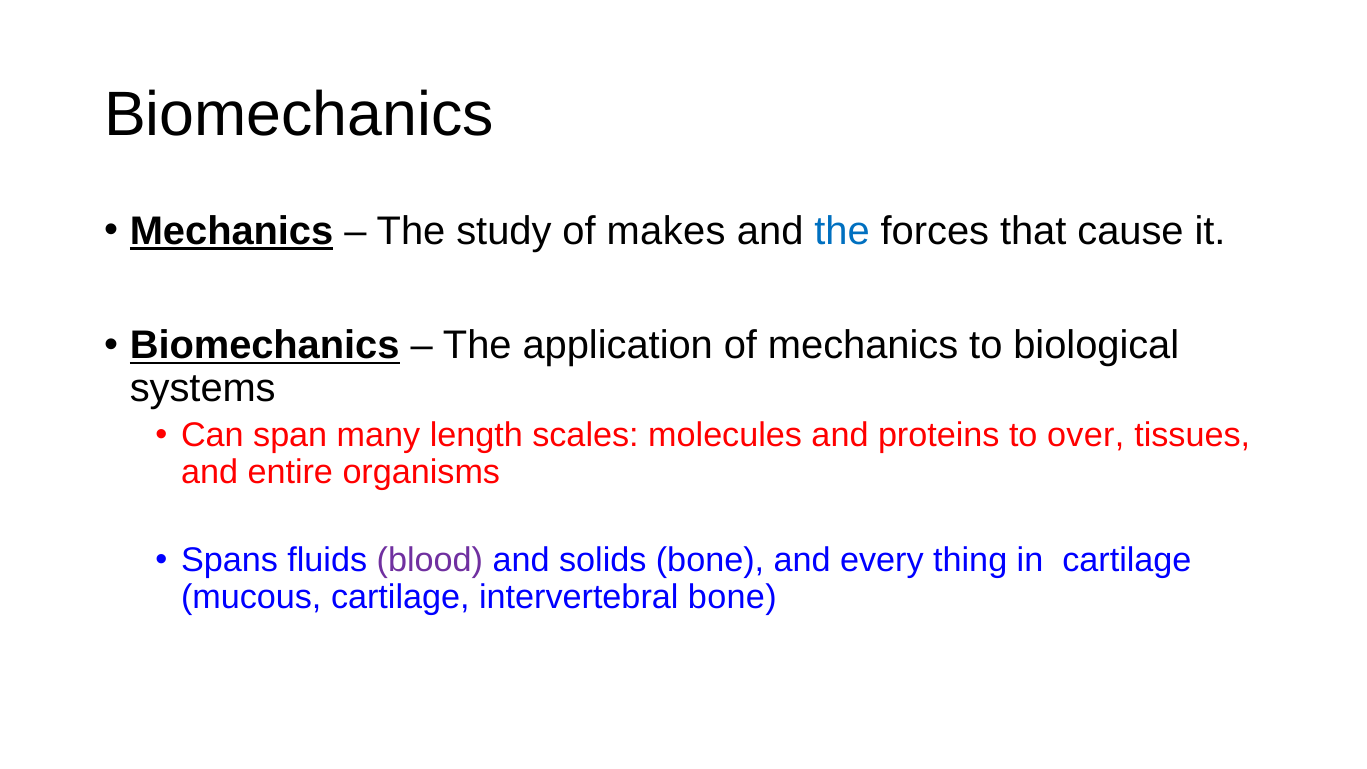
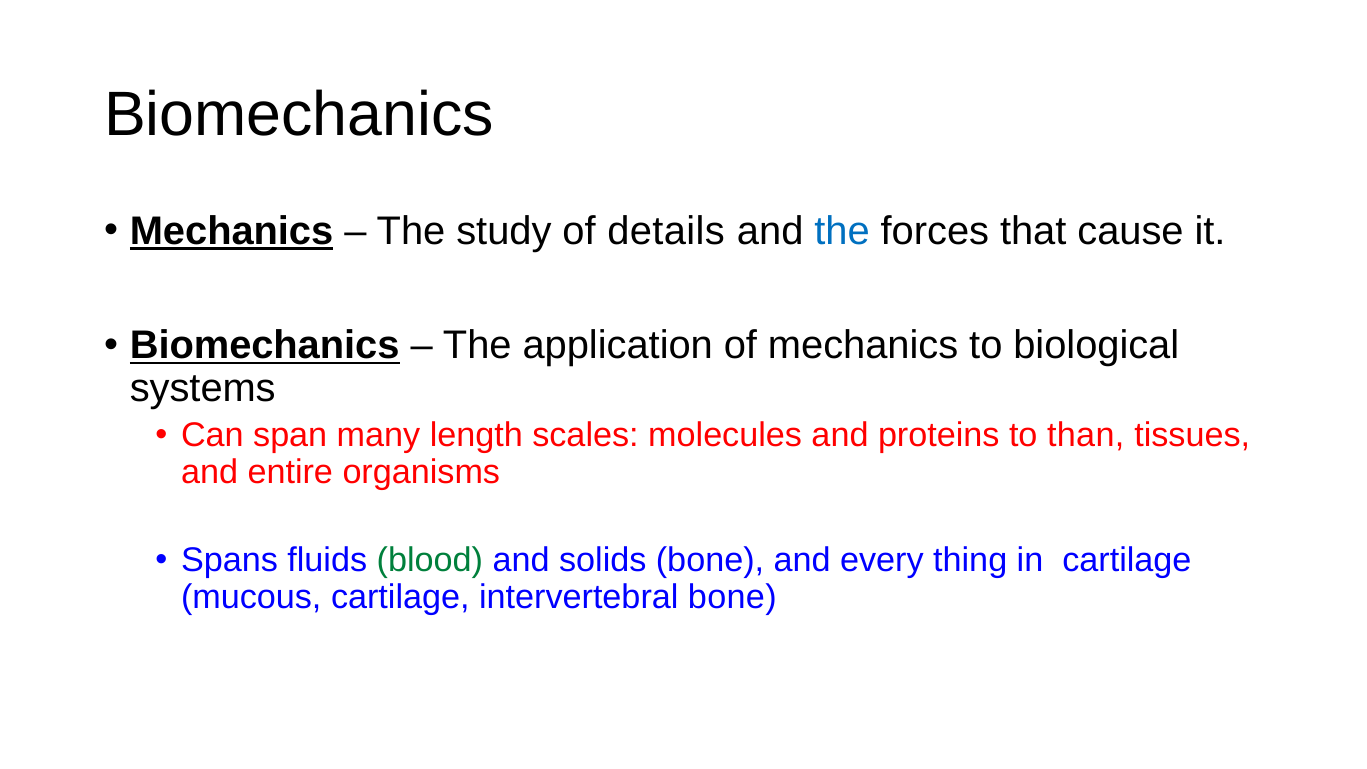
makes: makes -> details (666, 231)
over: over -> than (1086, 436)
blood colour: purple -> green (430, 560)
